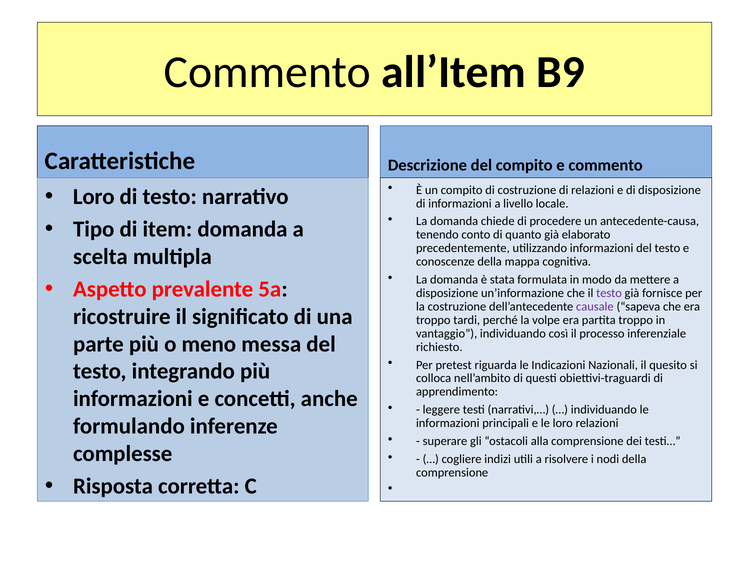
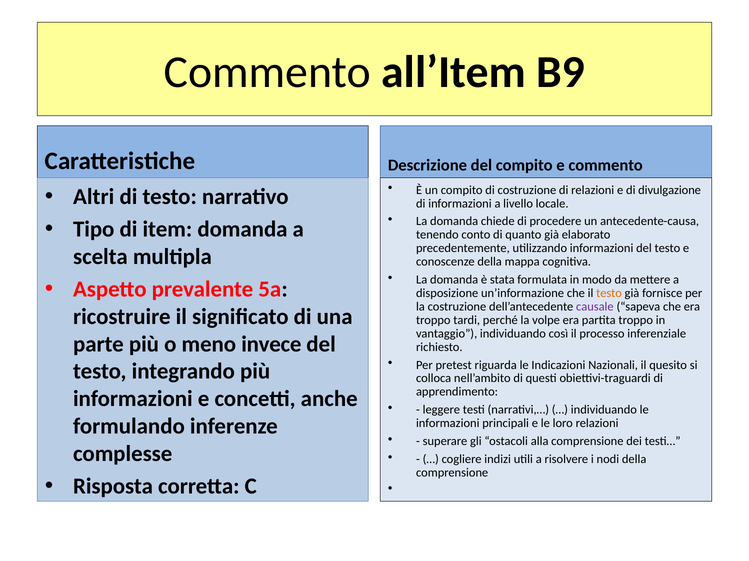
di disposizione: disposizione -> divulgazione (670, 190)
Loro: Loro -> Altri (94, 197)
testo colour: purple -> orange (609, 294)
messa: messa -> invece (271, 344)
